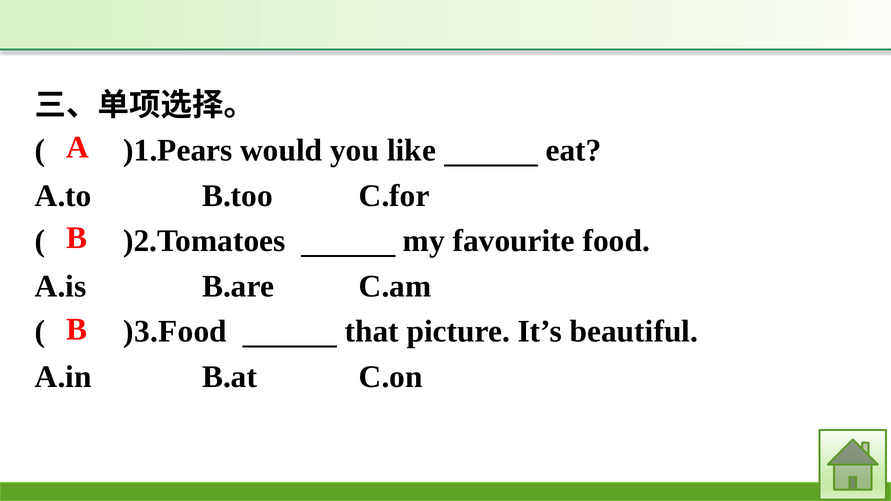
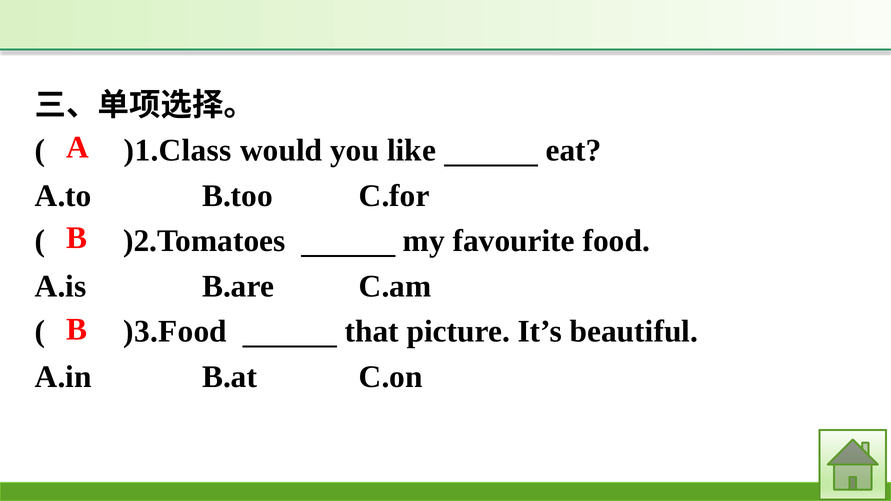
)1.Pears: )1.Pears -> )1.Class (178, 150)
